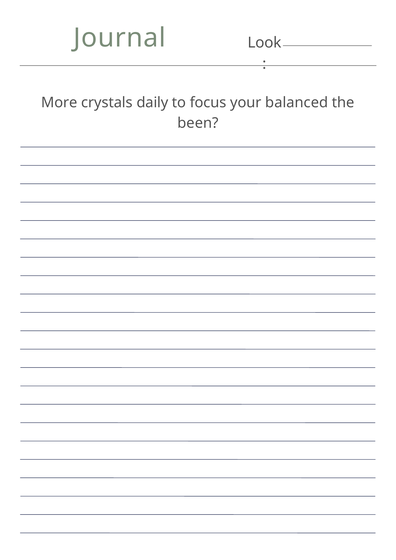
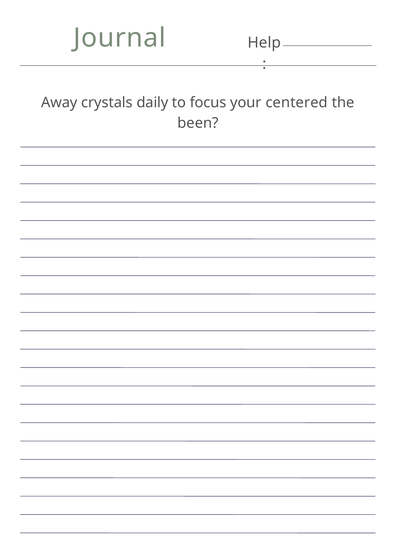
Look: Look -> Help (264, 43)
More: More -> Away (59, 103)
balanced: balanced -> centered (297, 103)
